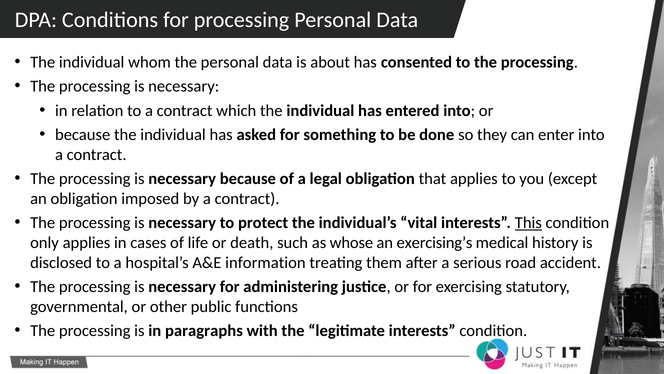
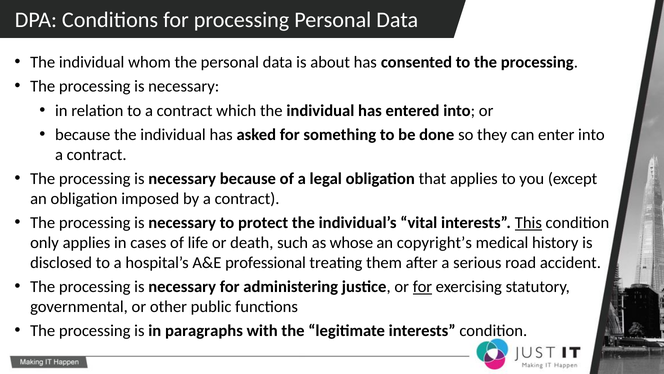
exercising’s: exercising’s -> copyright’s (434, 242)
information: information -> professional (266, 262)
for underline: none -> present (422, 286)
